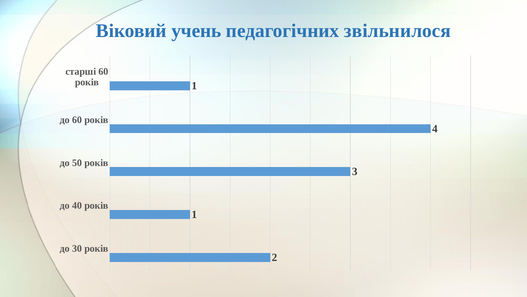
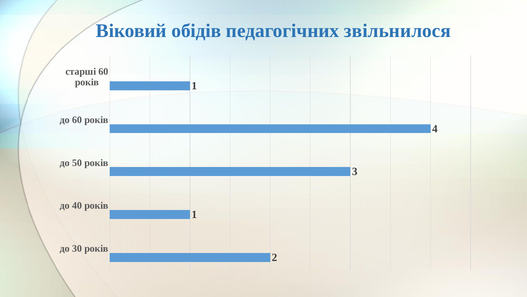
учень: учень -> обідів (196, 31)
